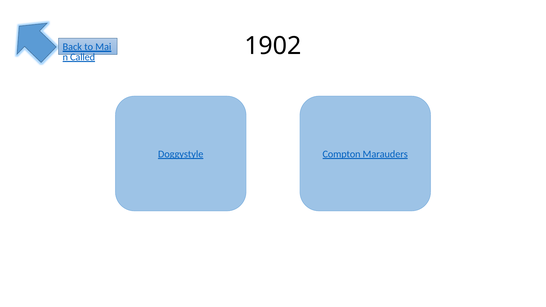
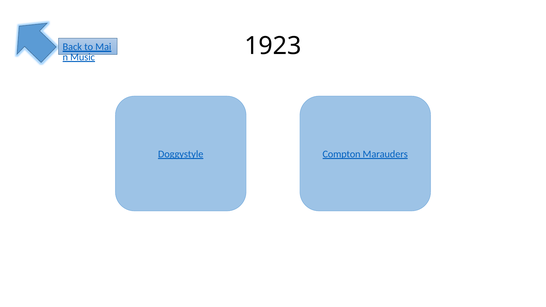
1902: 1902 -> 1923 (273, 46)
Called: Called -> Music (83, 57)
